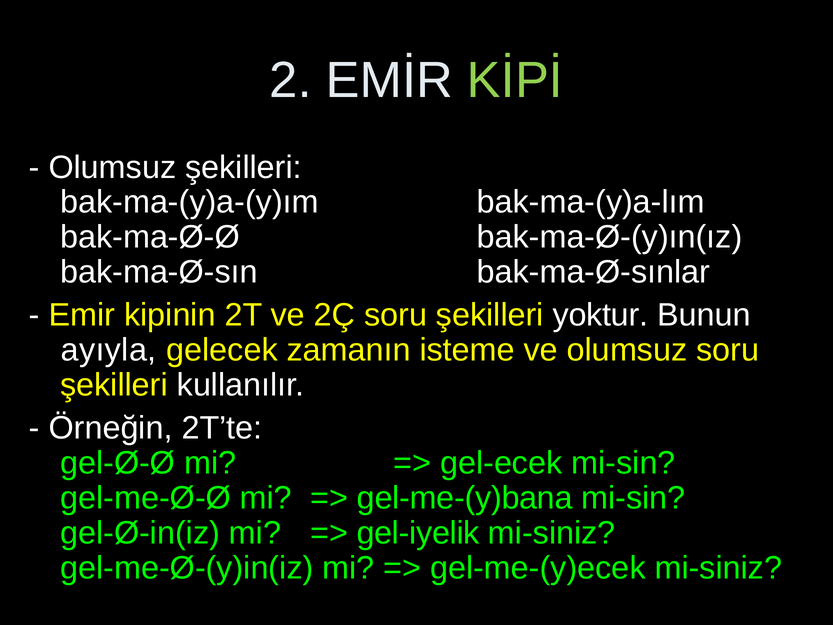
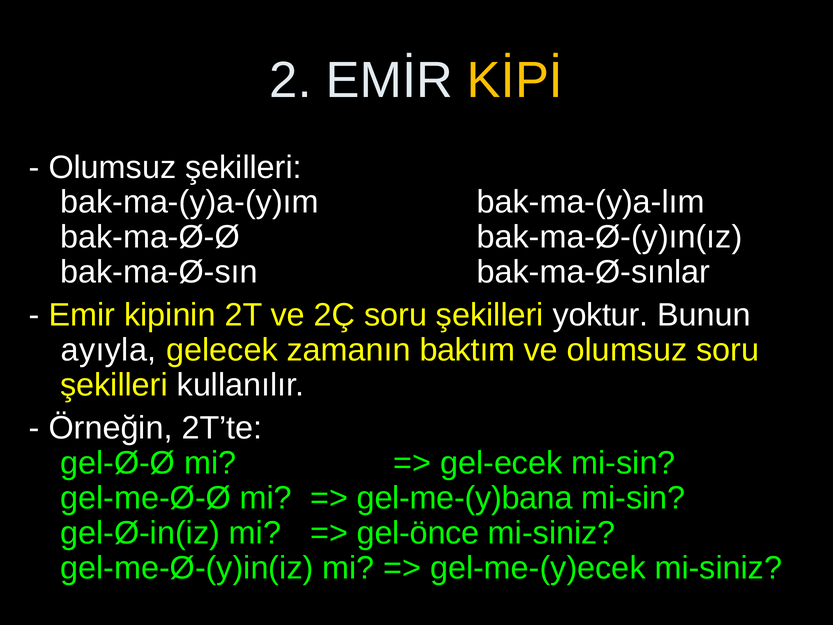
KİPİ colour: light green -> yellow (515, 81)
isteme: isteme -> baktım (467, 350)
gel-iyelik: gel-iyelik -> gel-önce (418, 533)
